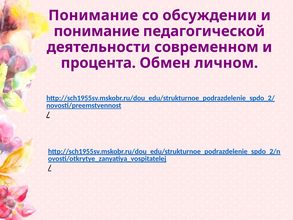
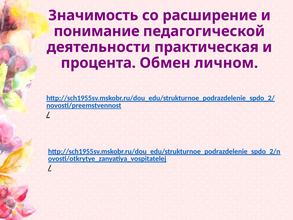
Понимание: Понимание -> Значимость (93, 15)
обсуждении: обсуждении -> расширение (210, 15)
современном: современном -> практическая (206, 47)
